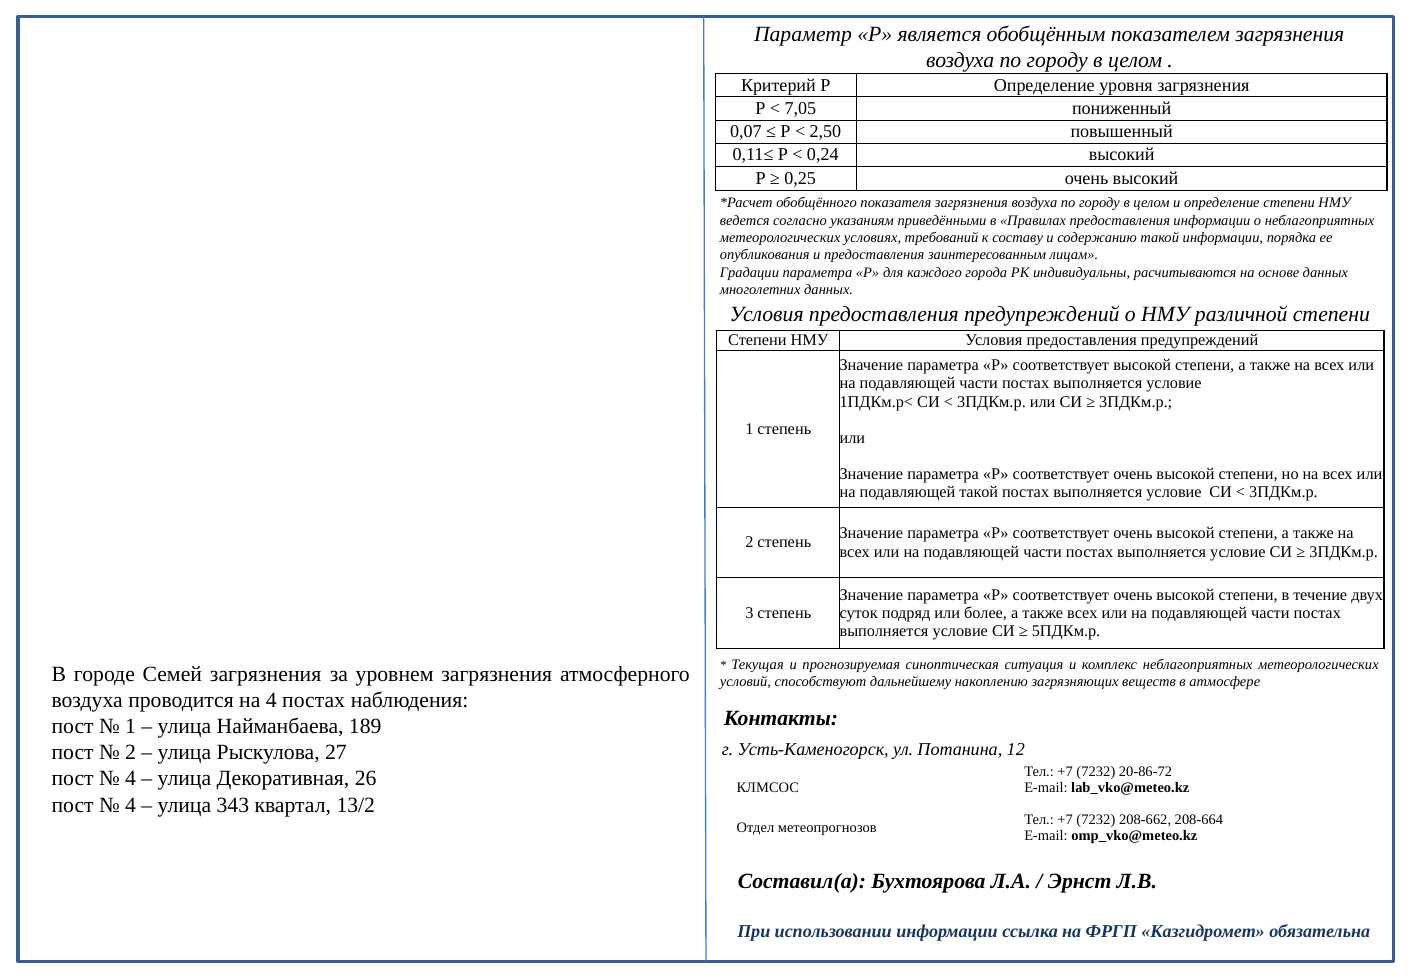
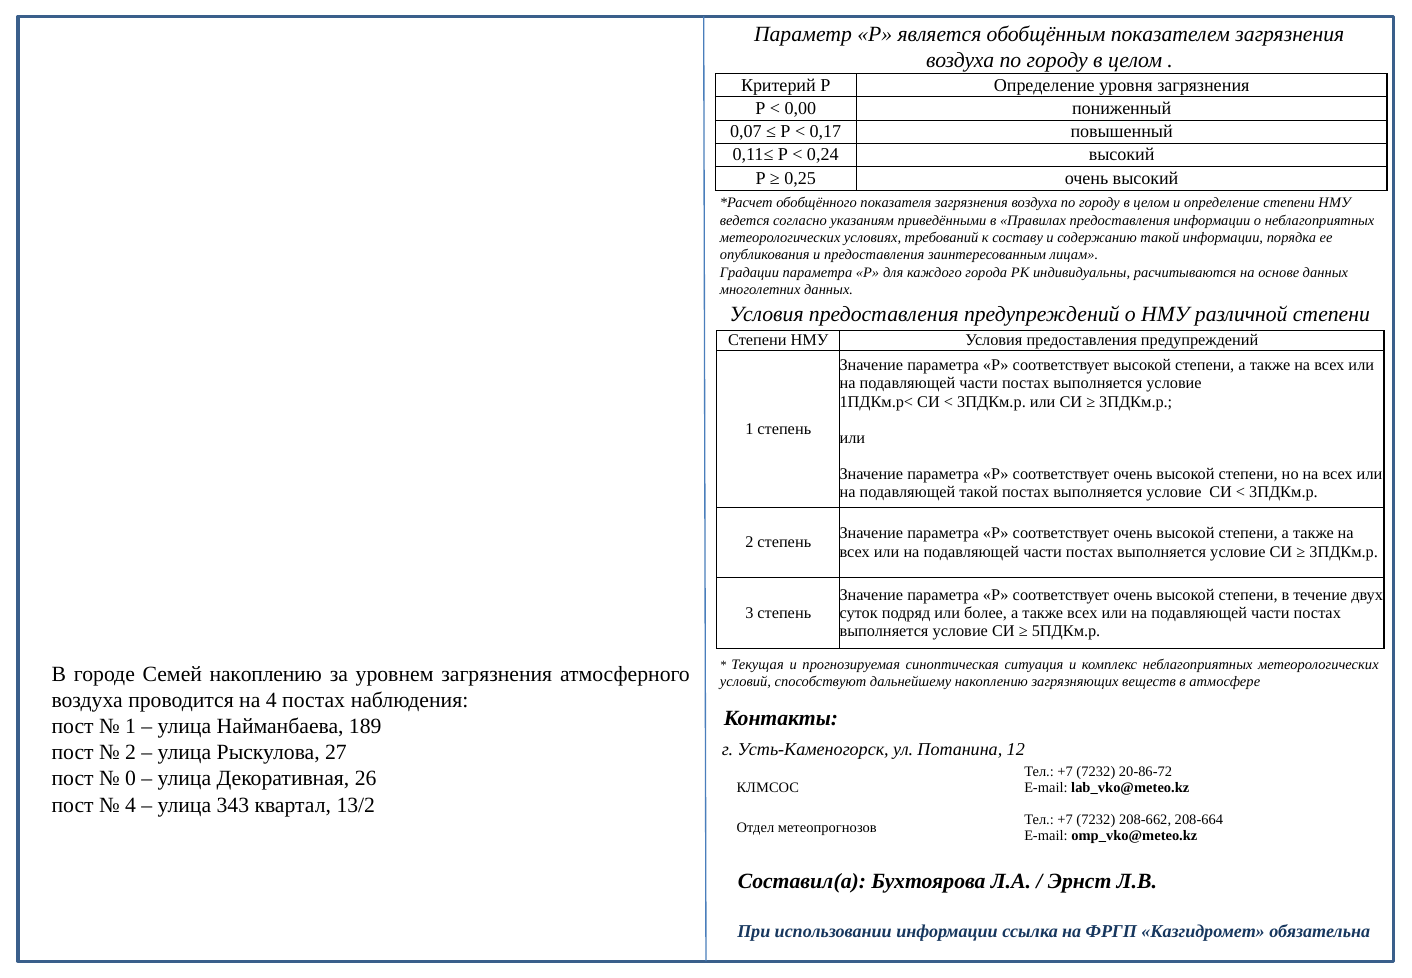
7,05: 7,05 -> 0,00 (800, 108)
2,50: 2,50 -> 0,17 (825, 132)
Семей загрязнения: загрязнения -> накоплению (266, 674)
4: 4 -> 0 (131, 778)
